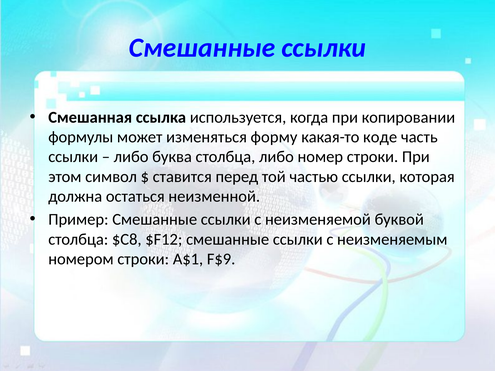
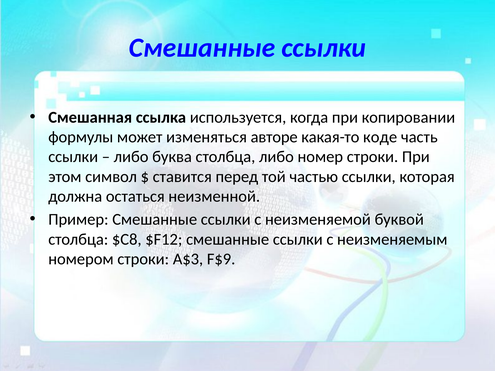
форму: форму -> авторе (274, 137)
A$1: A$1 -> A$3 (188, 259)
